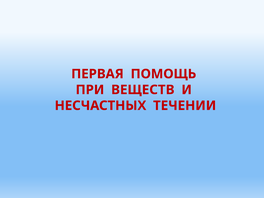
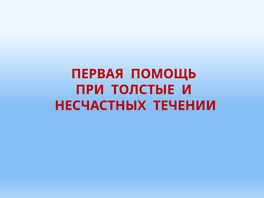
ВЕЩЕСТВ: ВЕЩЕСТВ -> ТОЛСТЫЕ (143, 90)
